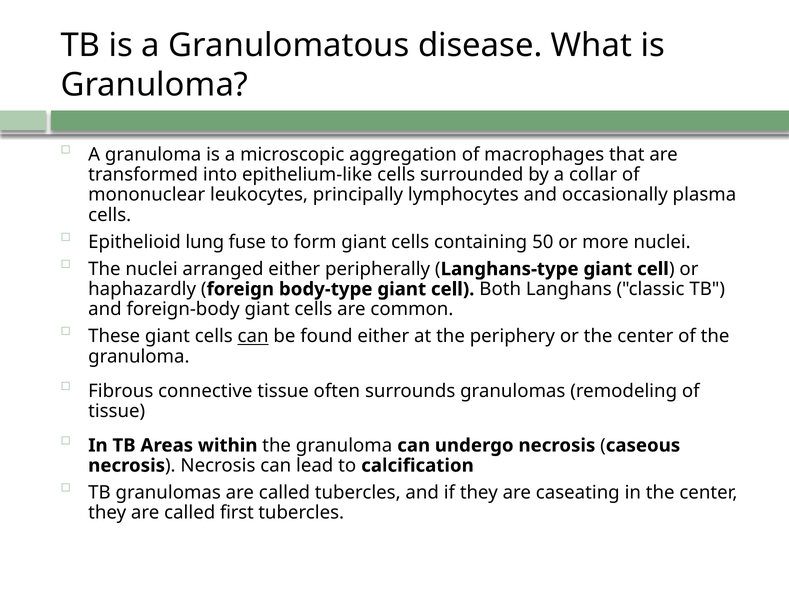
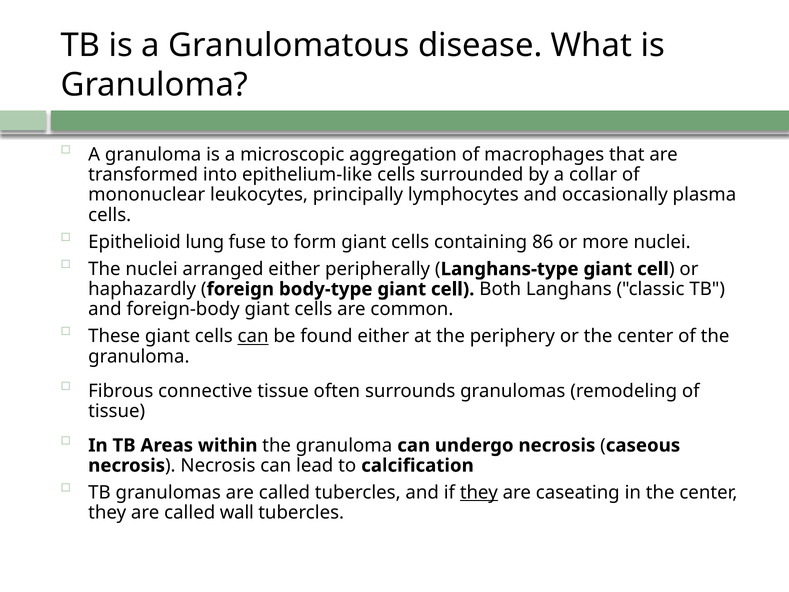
50: 50 -> 86 (543, 242)
they underline: none -> present (479, 492)
first: first -> wall (237, 513)
